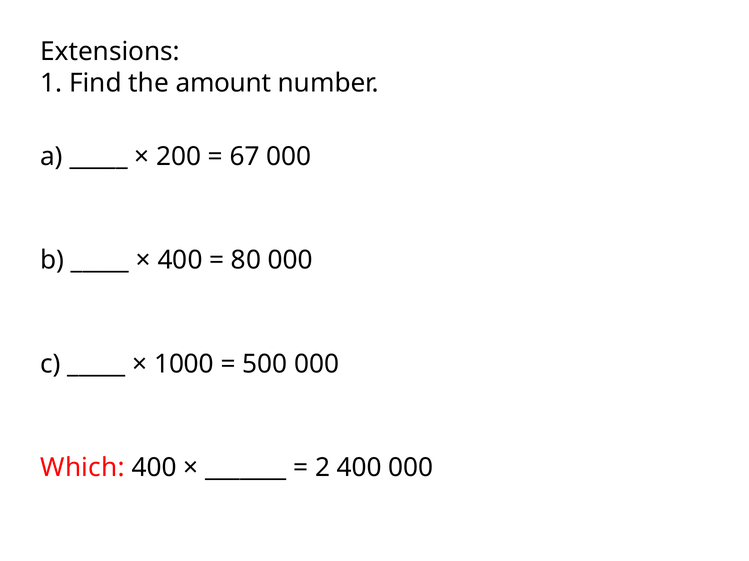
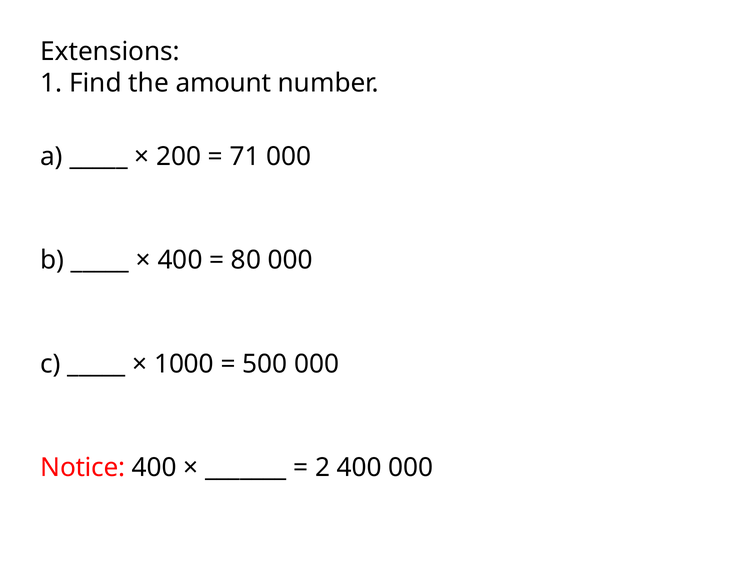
67: 67 -> 71 (245, 157)
Which: Which -> Notice (83, 468)
